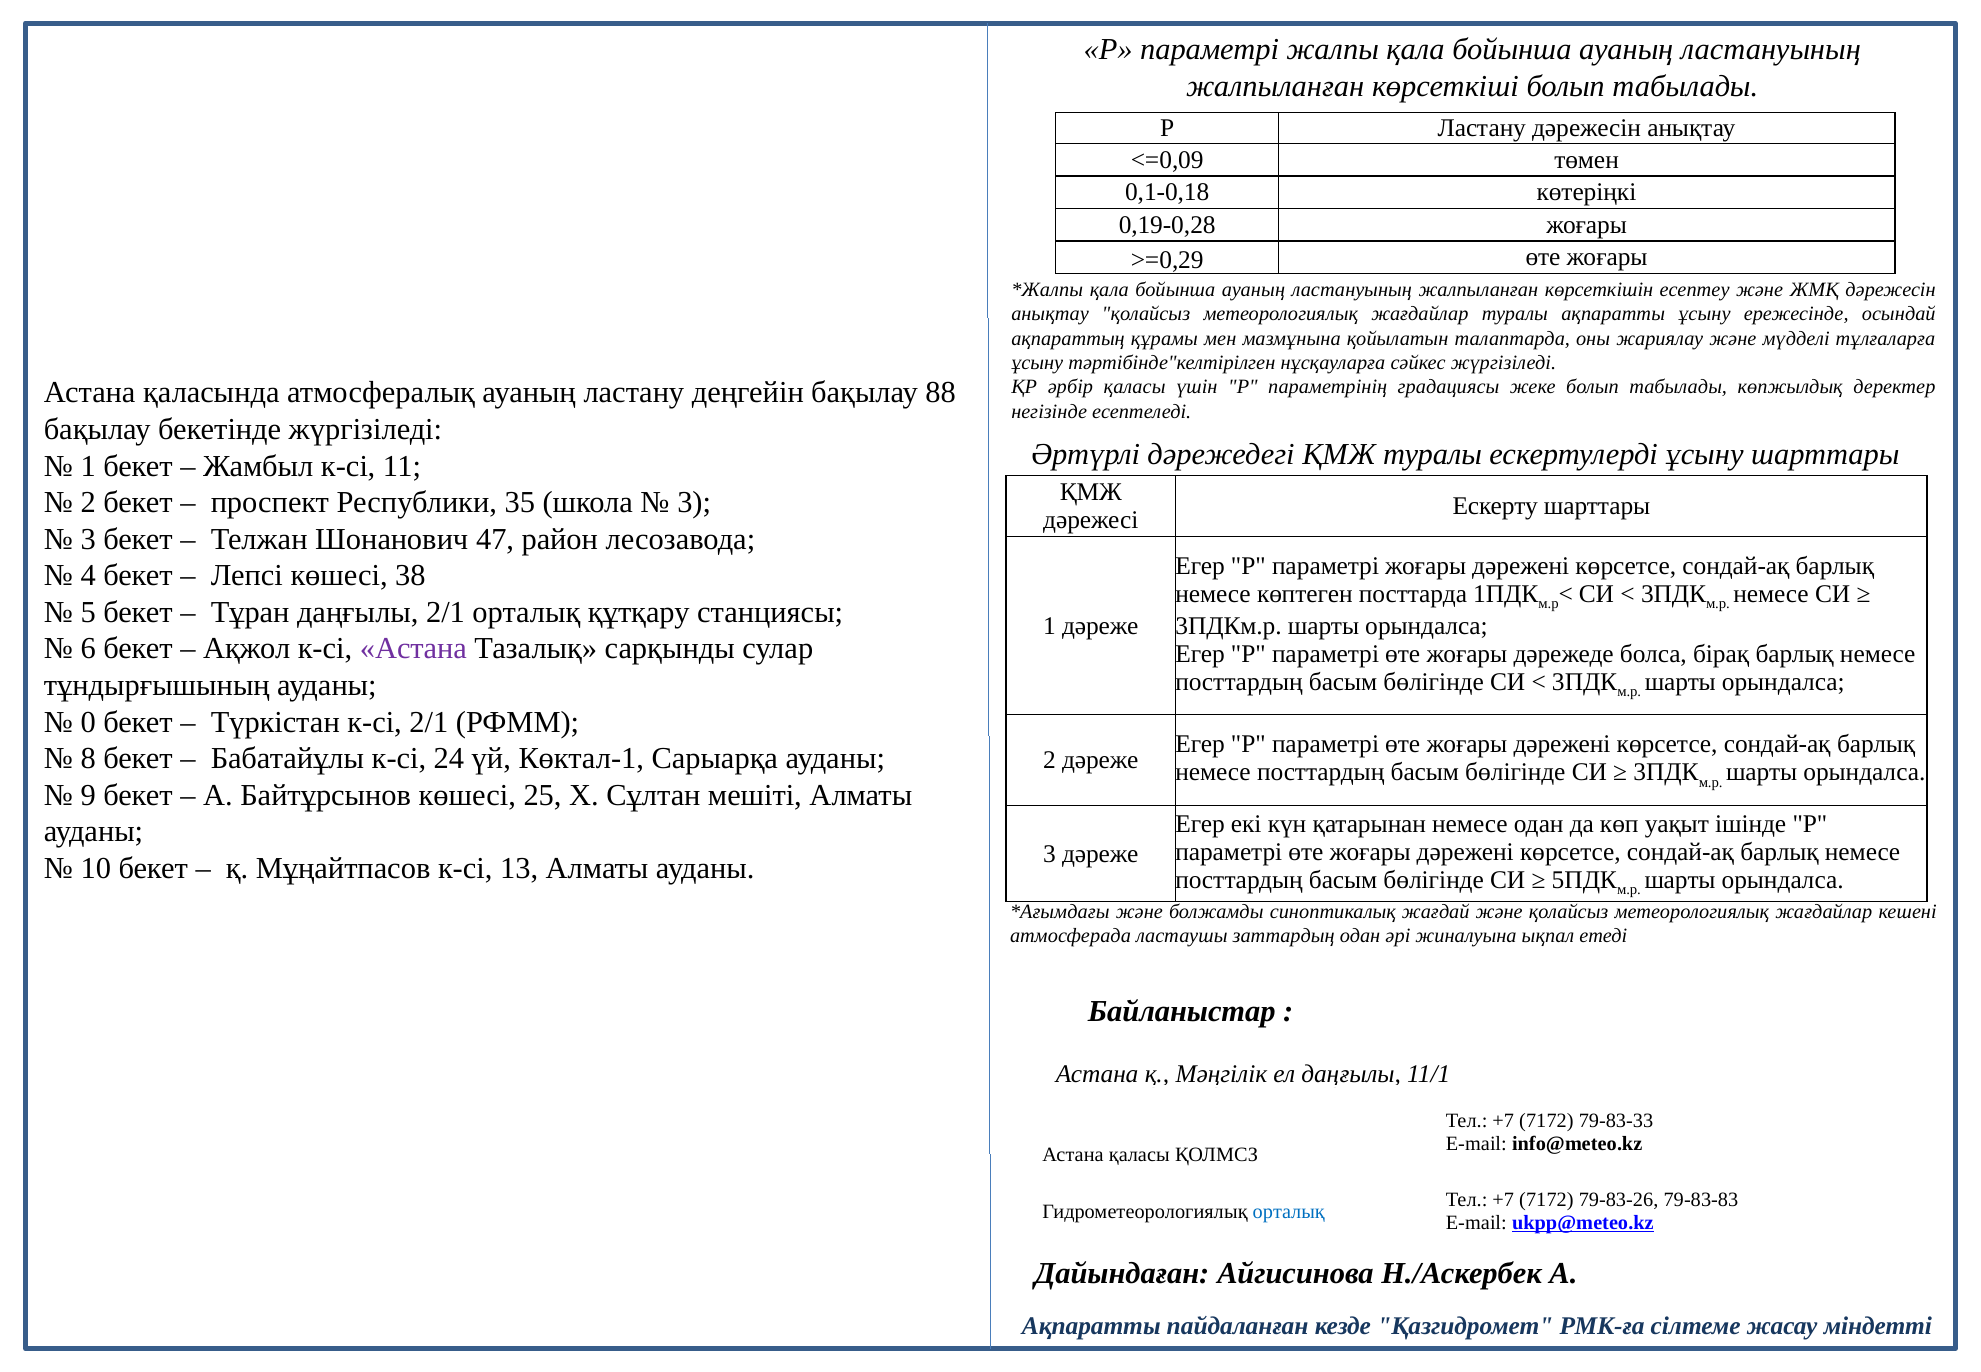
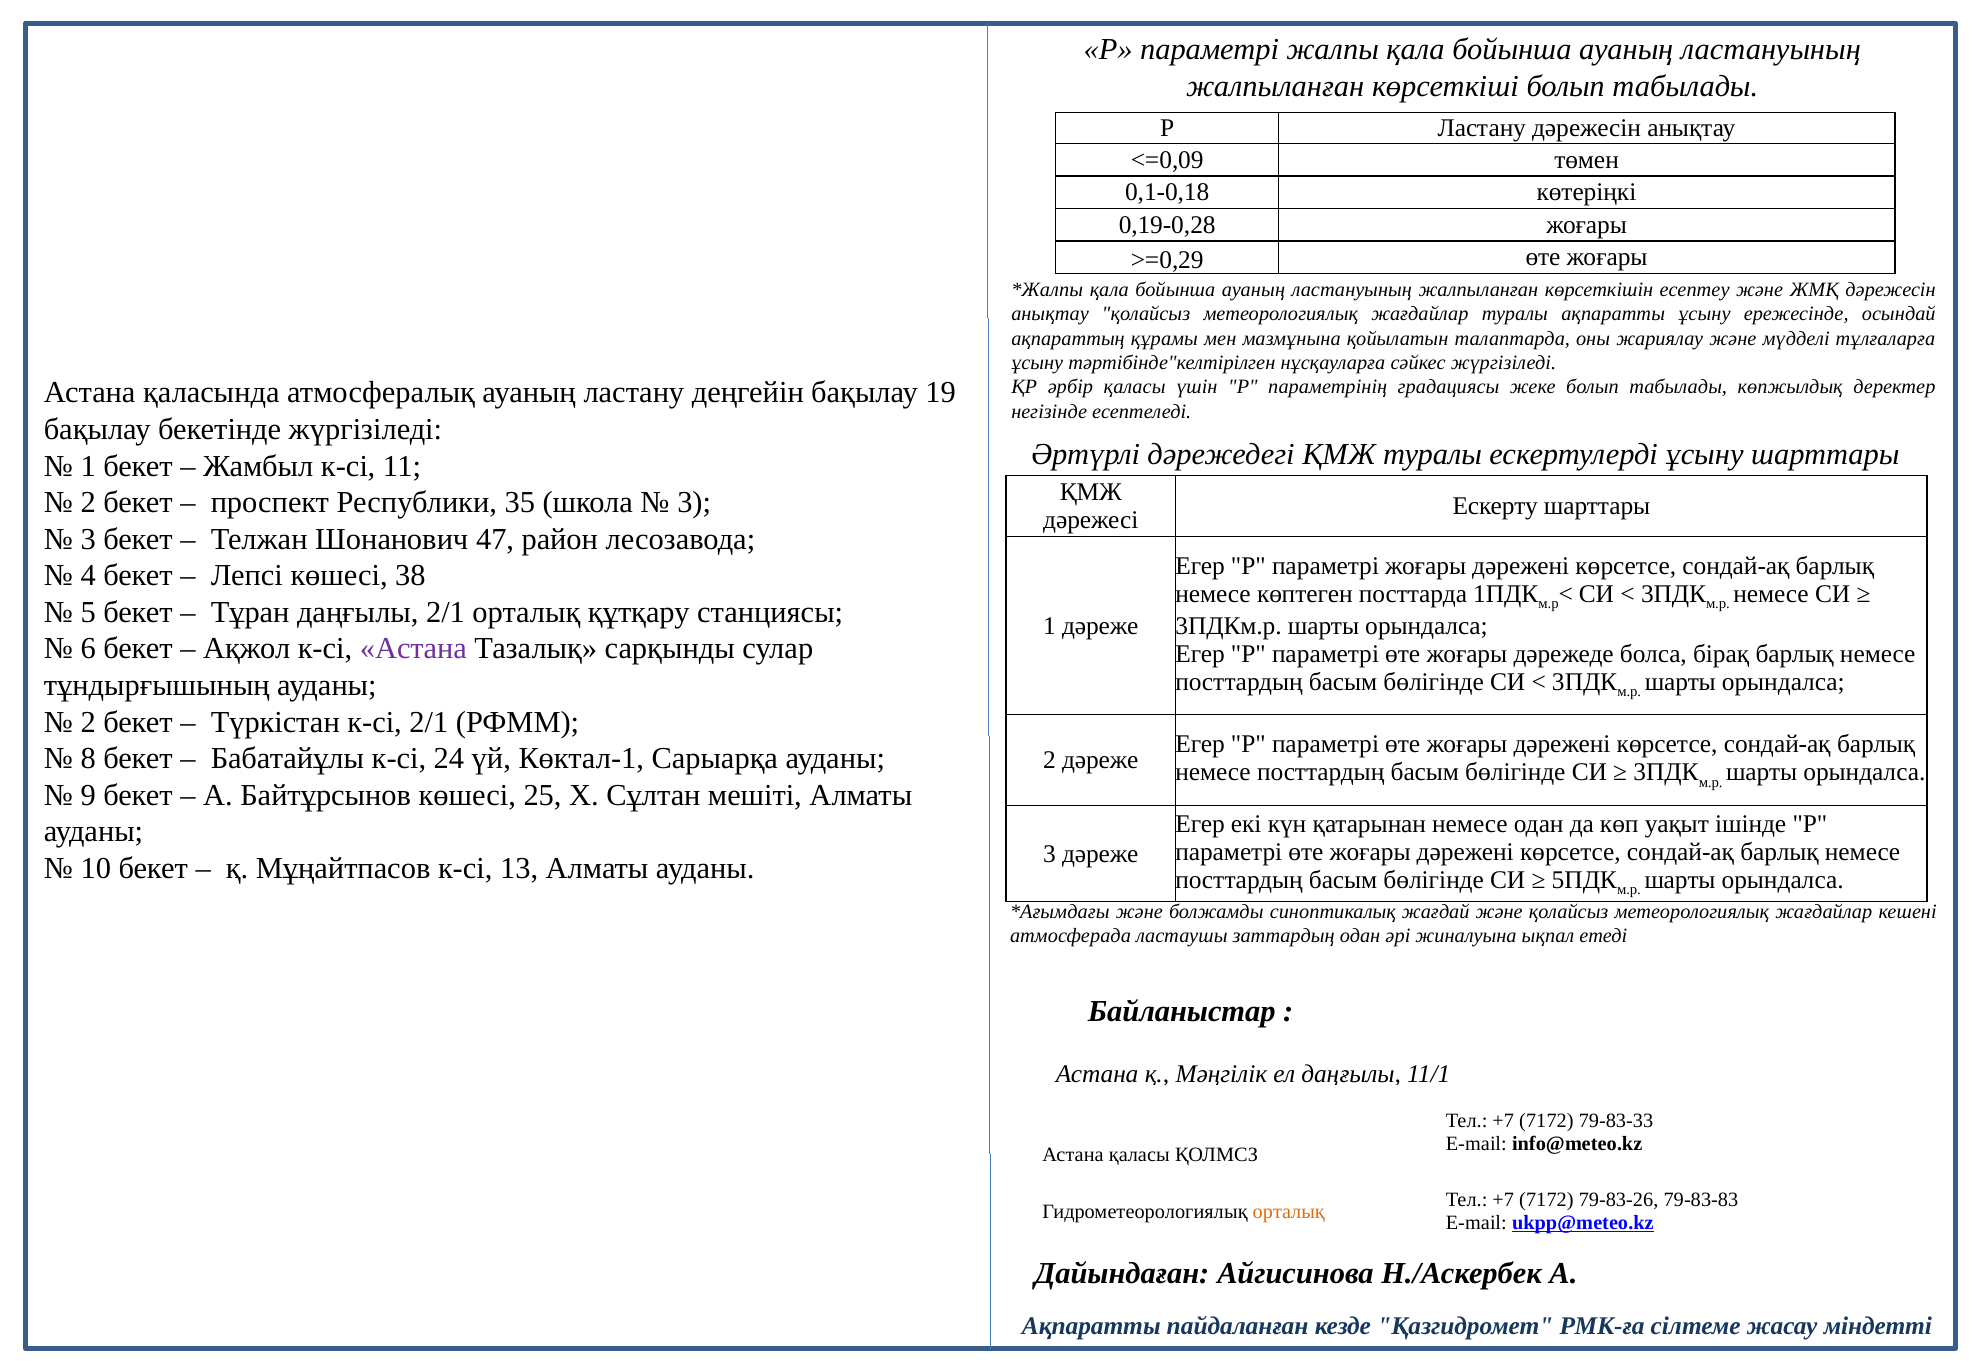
88: 88 -> 19 (941, 393)
0: 0 -> 2 (88, 722)
орталық colour: blue -> orange (1289, 1211)
